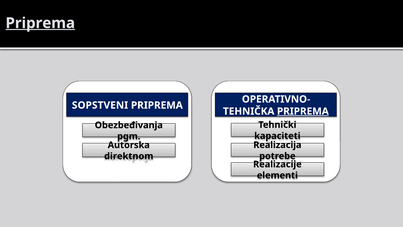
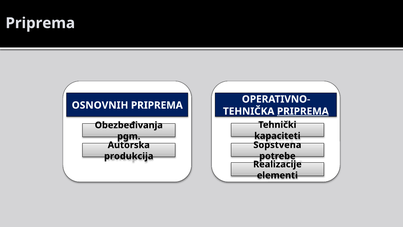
Priprema underline: present -> none (40, 23)
SOPSTVENI: SOPSTVENI -> OSNOVNIH (100, 105)
Realizacija: Realizacija -> Sopstvena (277, 145)
direktnom: direktnom -> produkcija (129, 156)
